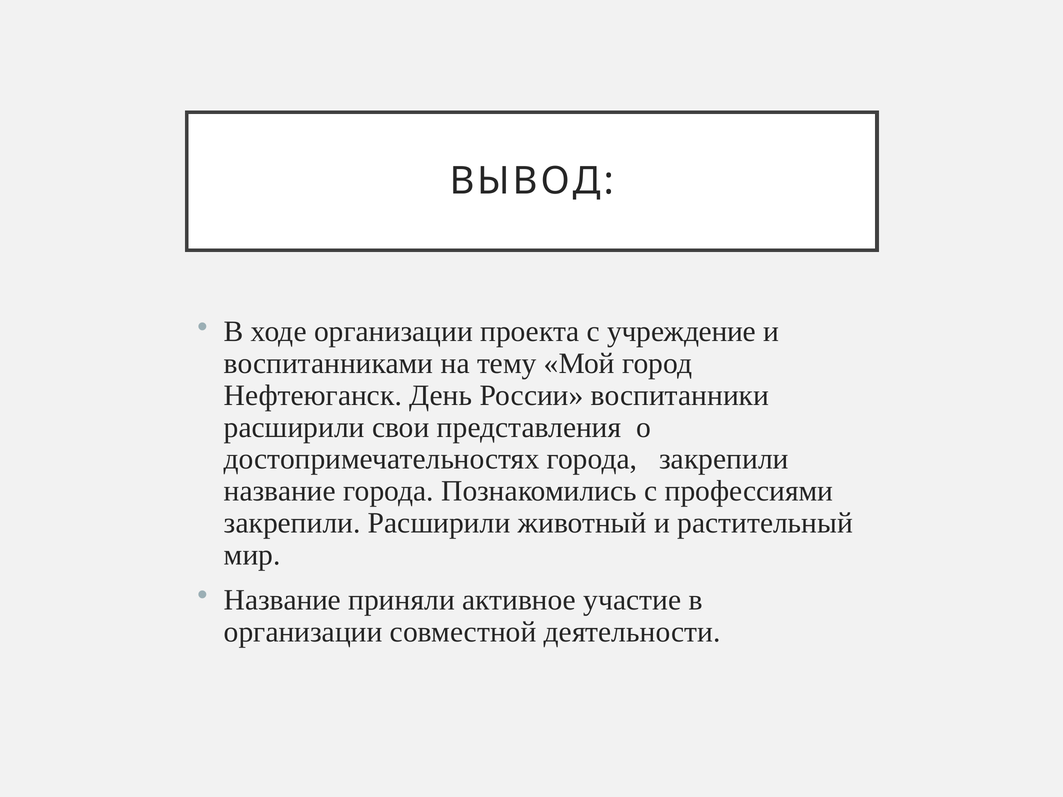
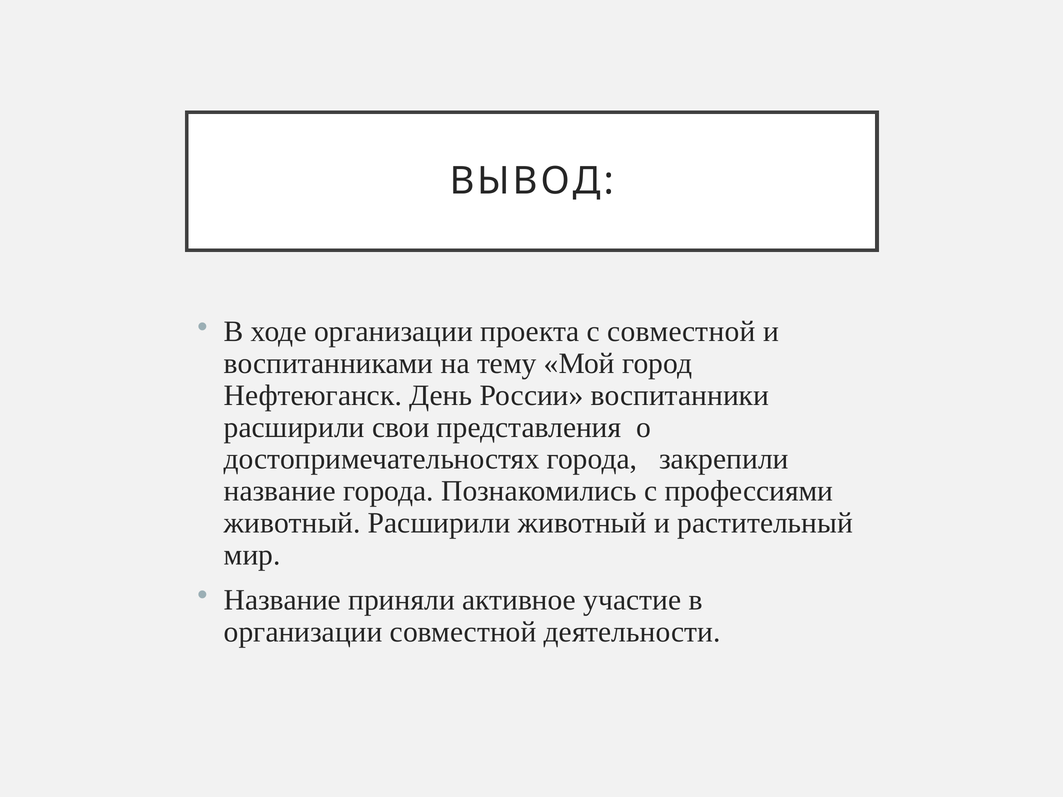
с учреждение: учреждение -> совместной (681, 332)
закрепили: закрепили -> животный (292, 523)
